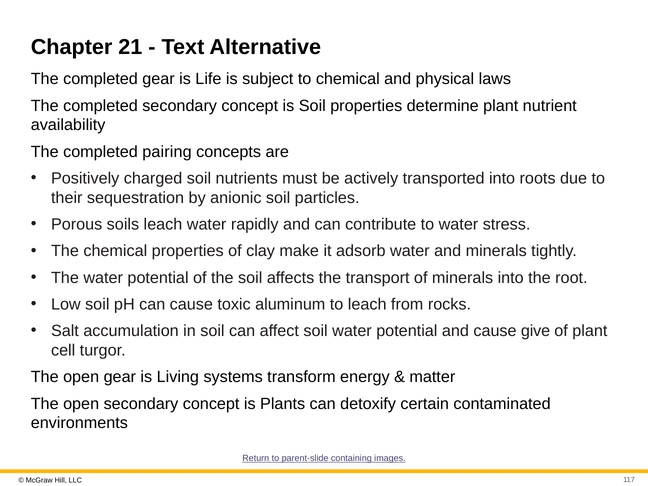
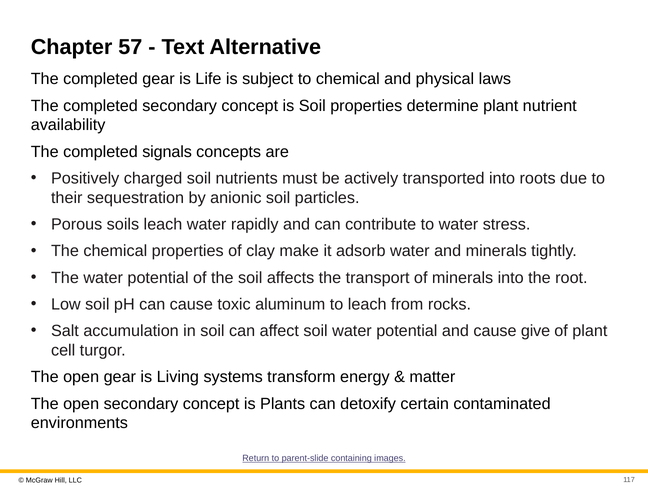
21: 21 -> 57 (130, 47)
pairing: pairing -> signals (167, 152)
